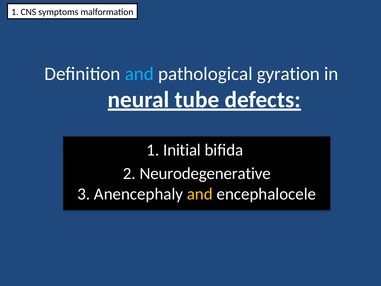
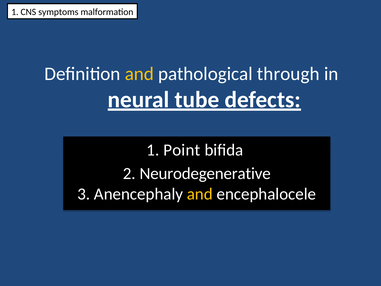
and colour: light blue -> yellow (139, 74)
gyration: gyration -> through (288, 74)
Initial: Initial -> Point (182, 150)
